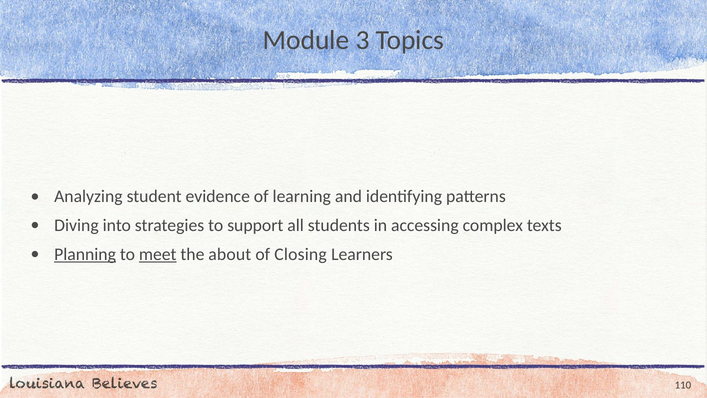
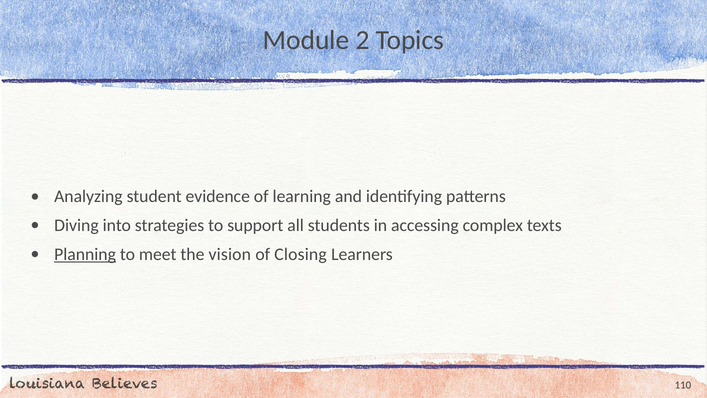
3: 3 -> 2 (362, 40)
meet underline: present -> none (158, 254)
about: about -> vision (230, 254)
